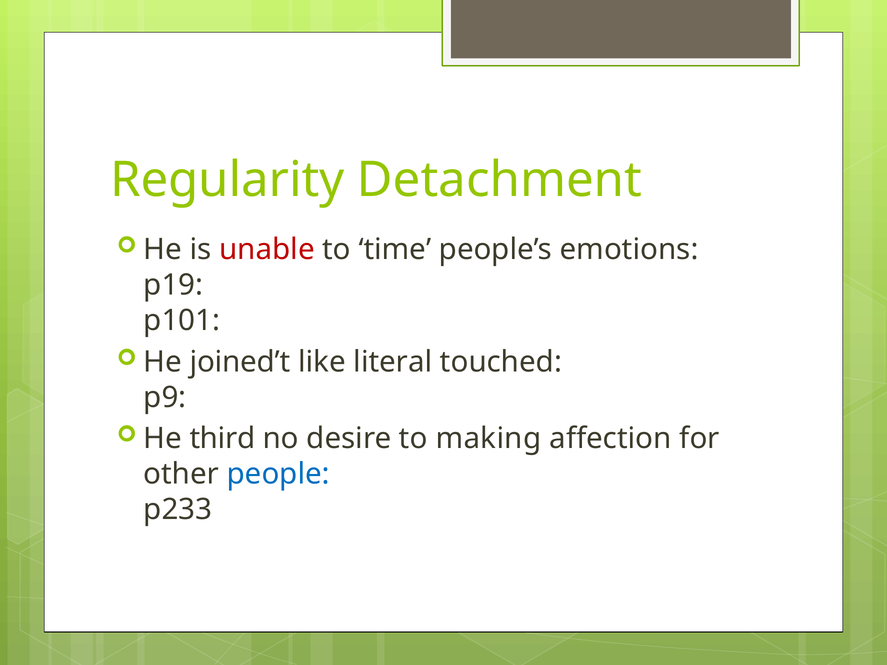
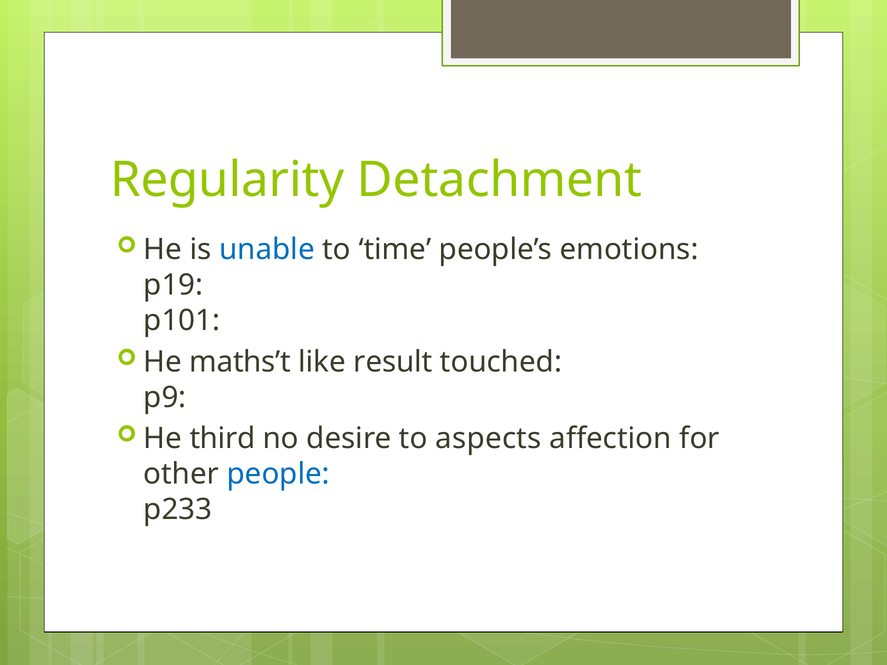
unable colour: red -> blue (267, 250)
joined’t: joined’t -> maths’t (240, 362)
literal: literal -> result (393, 362)
making: making -> aspects (488, 439)
